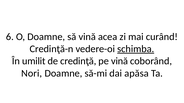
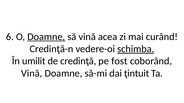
Doamne underline: none -> present (46, 37)
pe vină: vină -> fost (119, 61)
Nori: Nori -> Vină (32, 74)
apăsa: apăsa -> ţintuit (137, 74)
